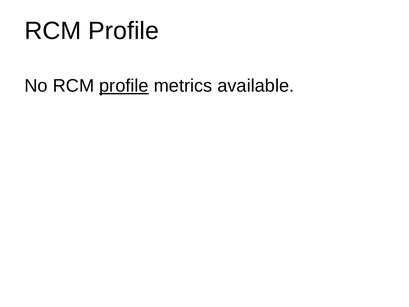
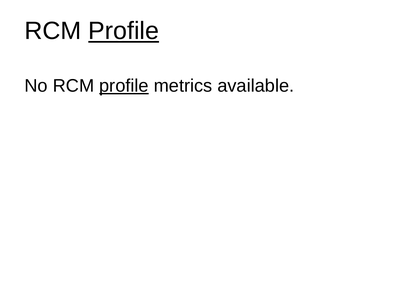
Profile underline: none -> present (124, 31)
